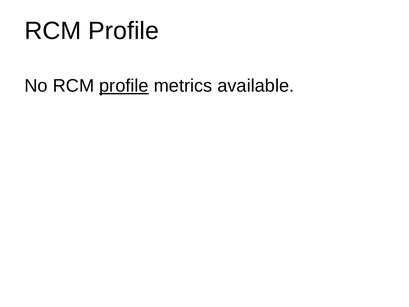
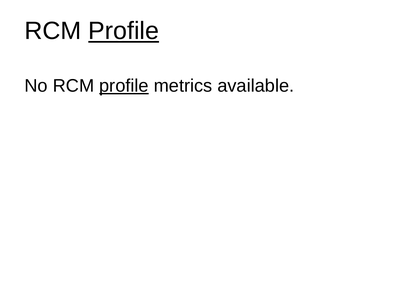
Profile underline: none -> present (124, 31)
